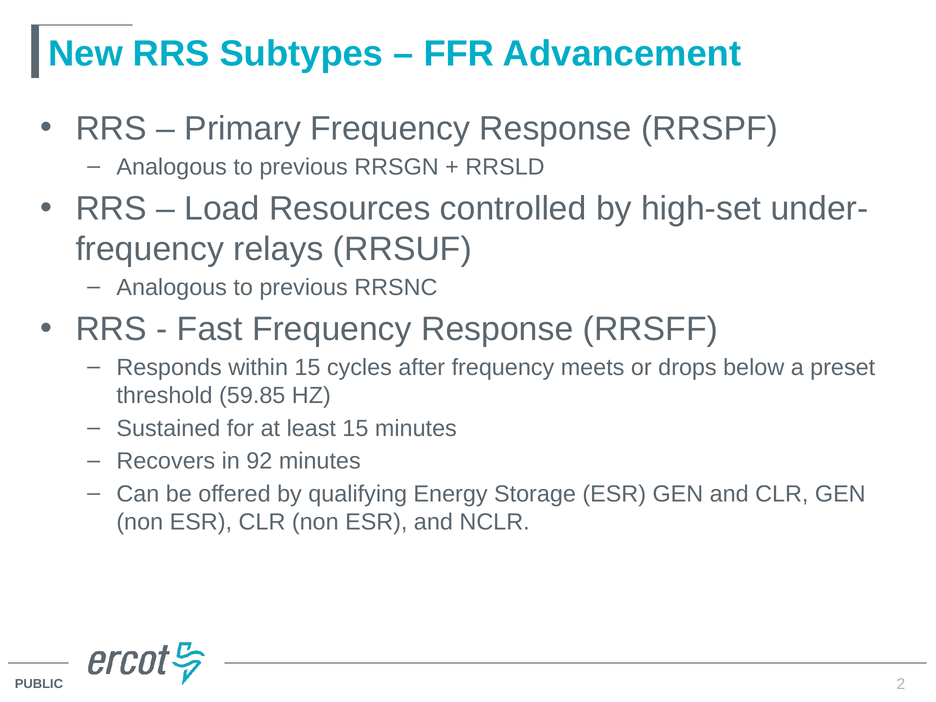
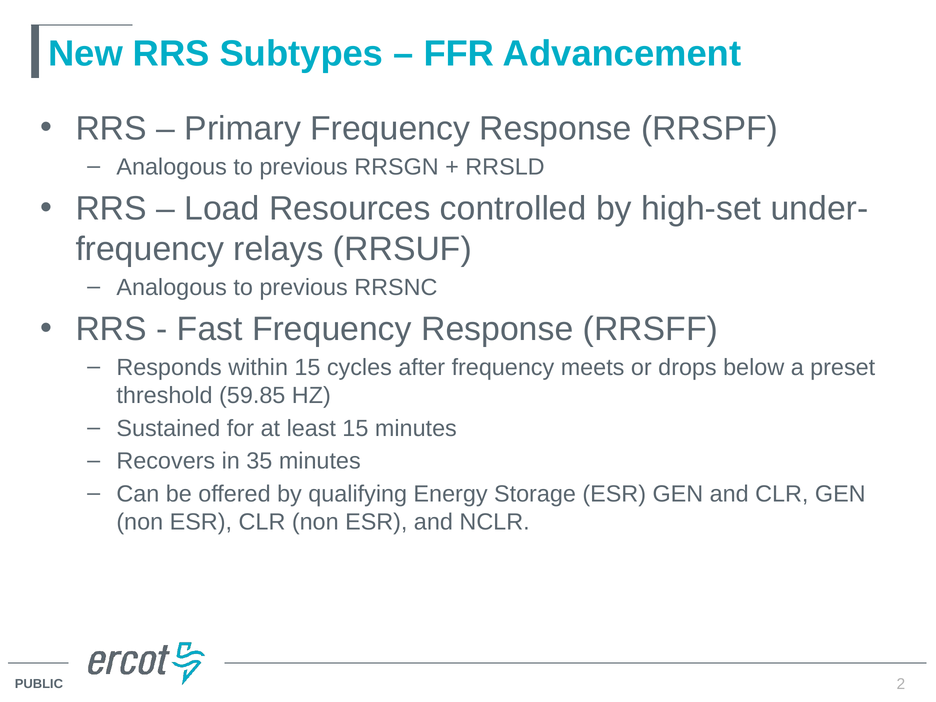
92: 92 -> 35 (259, 461)
